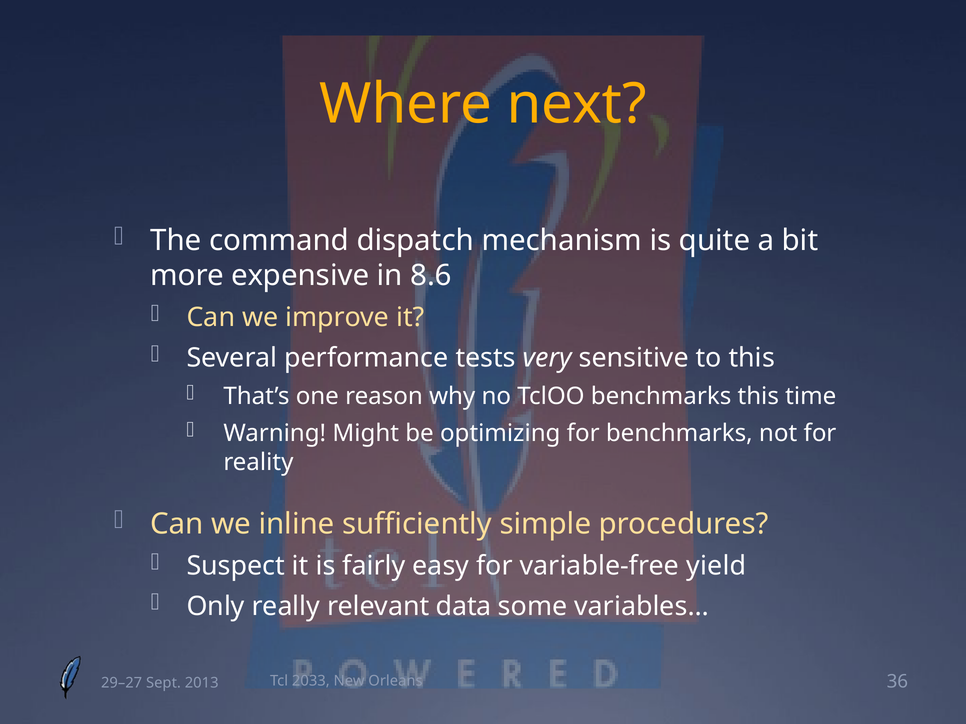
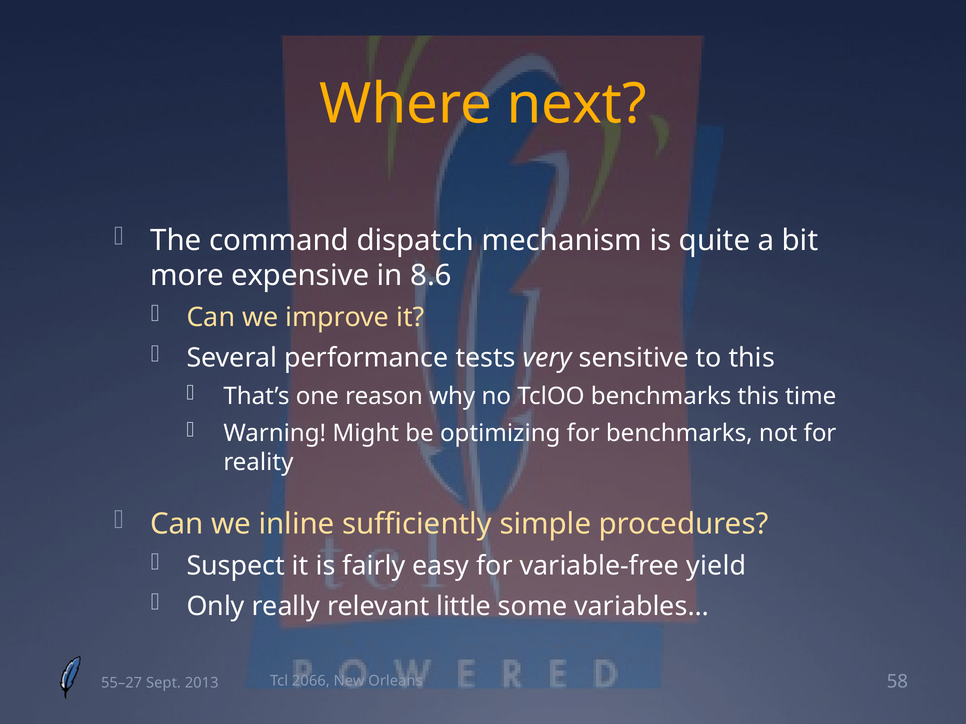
data: data -> little (464, 607)
2033: 2033 -> 2066 (311, 681)
36: 36 -> 58 (897, 682)
29–27: 29–27 -> 55–27 (122, 683)
